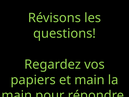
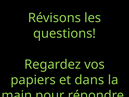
et main: main -> dans (89, 80)
